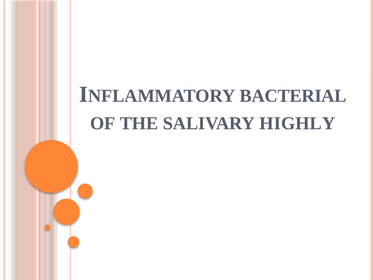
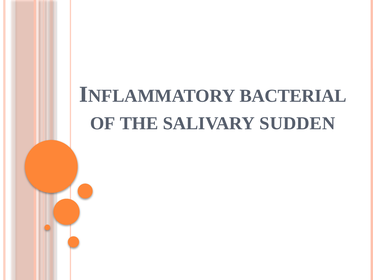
HIGHLY: HIGHLY -> SUDDEN (297, 123)
